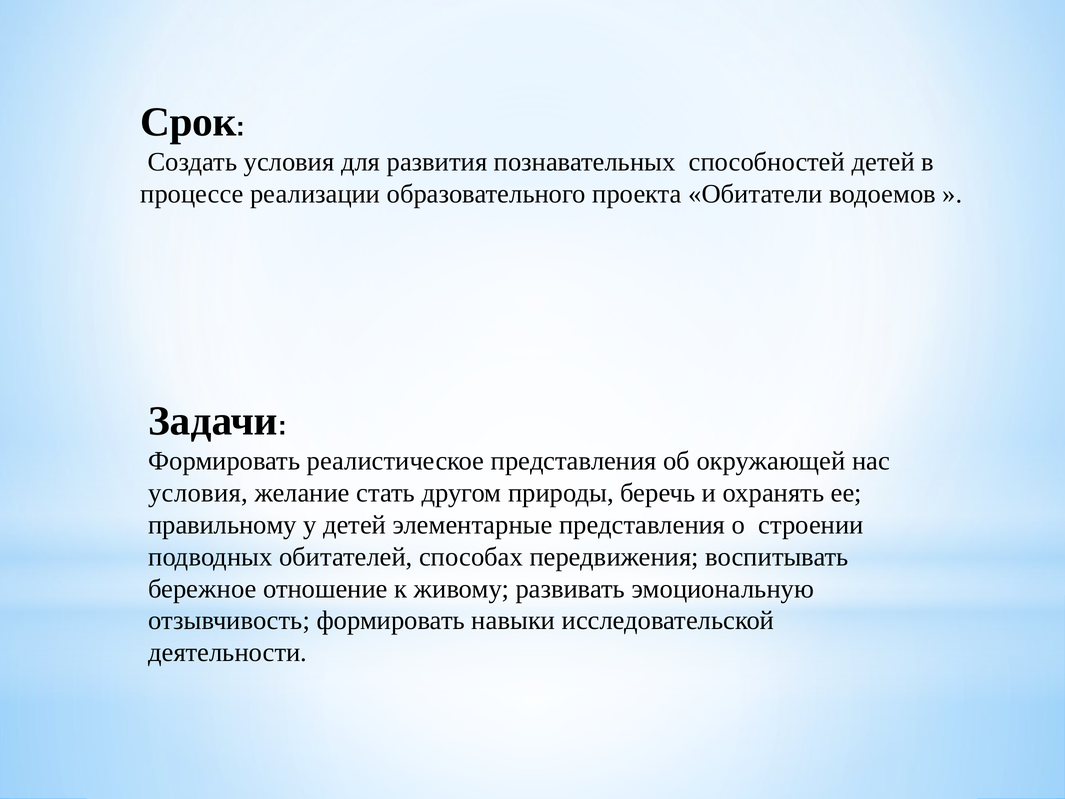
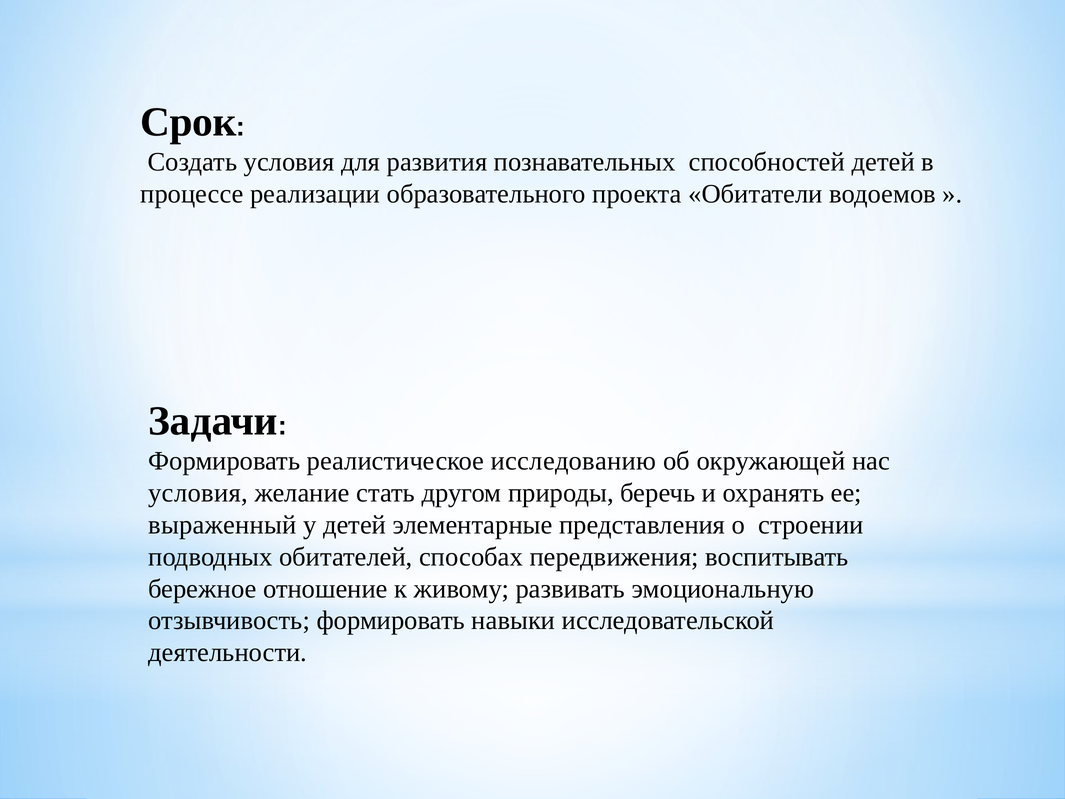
реалистическое представления: представления -> исследованию (574, 461)
правильному: правильному -> выраженный (222, 525)
